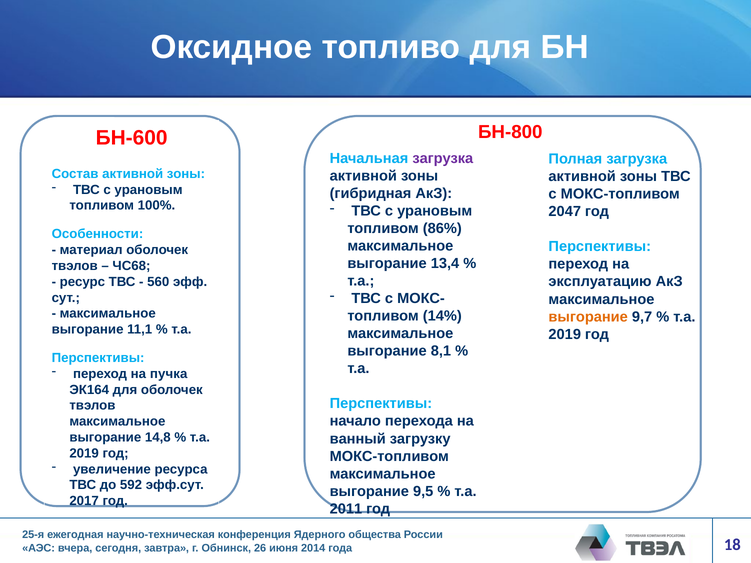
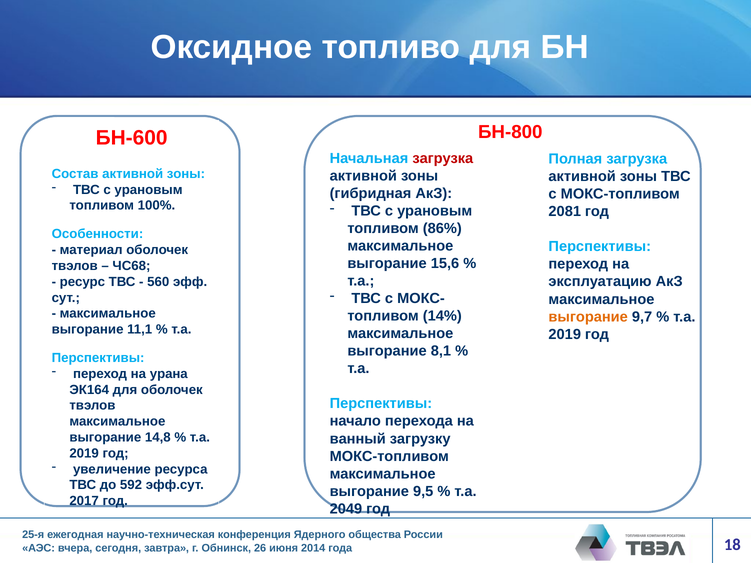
загрузка colour: purple -> red (443, 158)
2047: 2047 -> 2081 (565, 212)
13,4: 13,4 -> 15,6 (445, 264)
пучка: пучка -> урана (169, 374)
2011: 2011 -> 2049 (346, 509)
